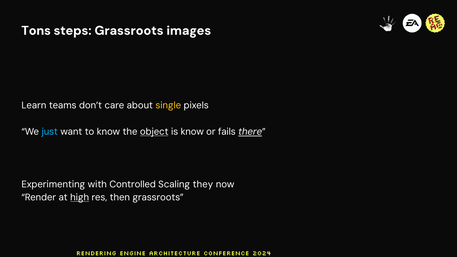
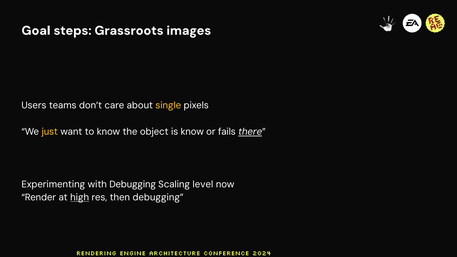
Tons: Tons -> Goal (36, 31)
Learn: Learn -> Users (34, 105)
just colour: light blue -> yellow (50, 132)
object underline: present -> none (154, 132)
with Controlled: Controlled -> Debugging (133, 184)
they: they -> level (203, 184)
then grassroots: grassroots -> debugging (158, 197)
